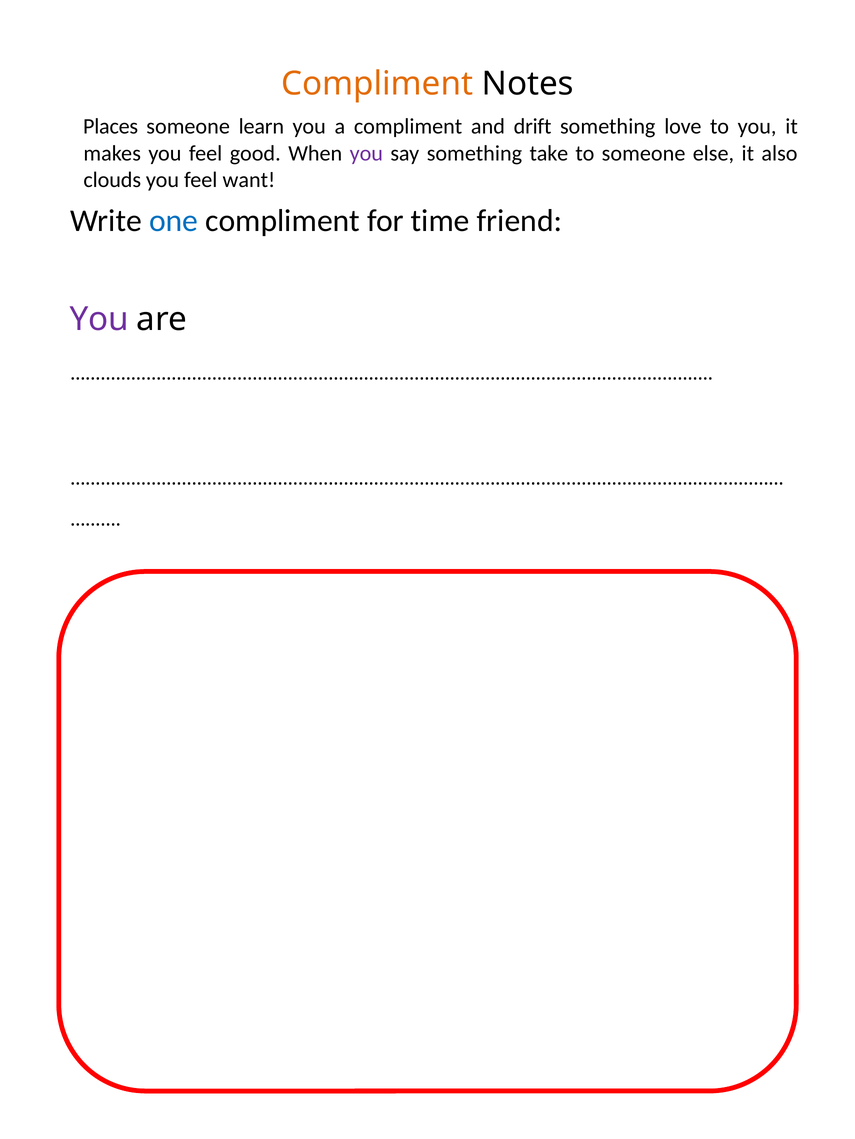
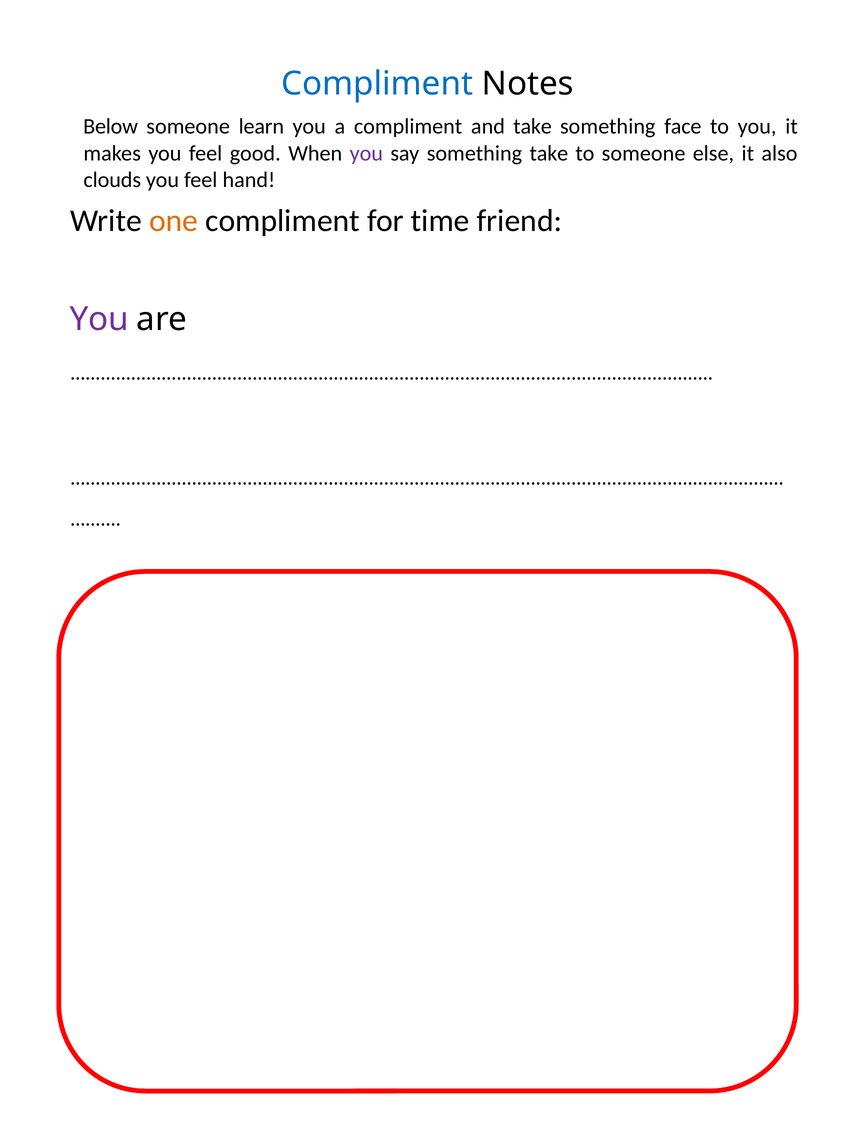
Compliment colour: orange -> blue (377, 84)
Places: Places -> Below (111, 127)
and drift: drift -> take (533, 127)
love: love -> face (683, 127)
want: want -> hand (249, 180)
one colour: blue -> orange (174, 221)
